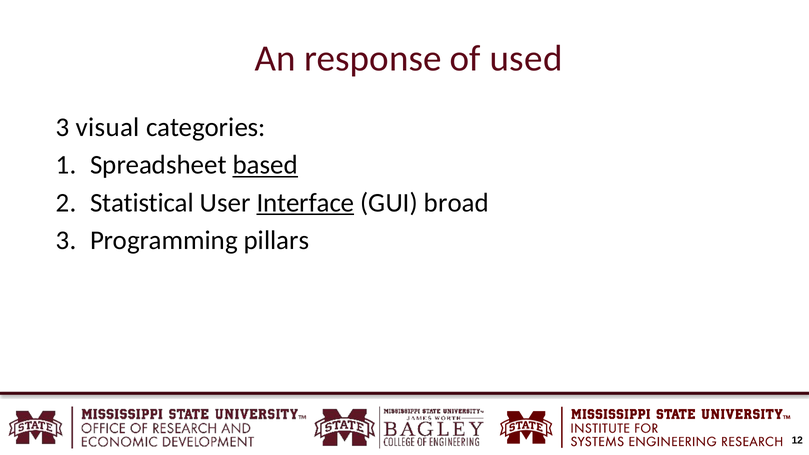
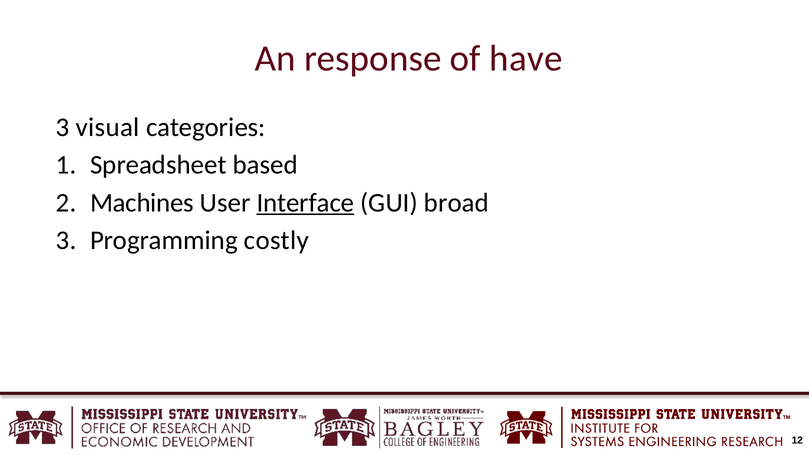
used: used -> have (526, 59)
based underline: present -> none (265, 165)
Statistical: Statistical -> Machines (142, 203)
pillars: pillars -> costly (276, 241)
